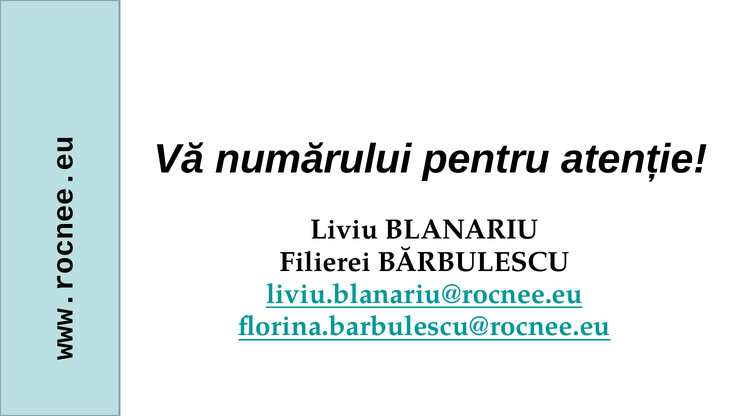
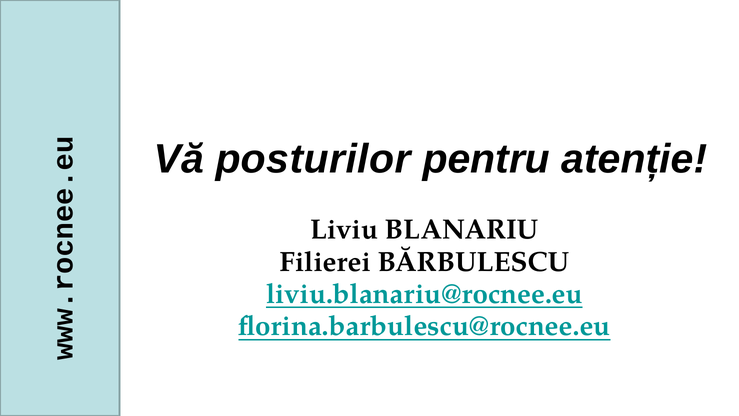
numărului: numărului -> posturilor (313, 159)
